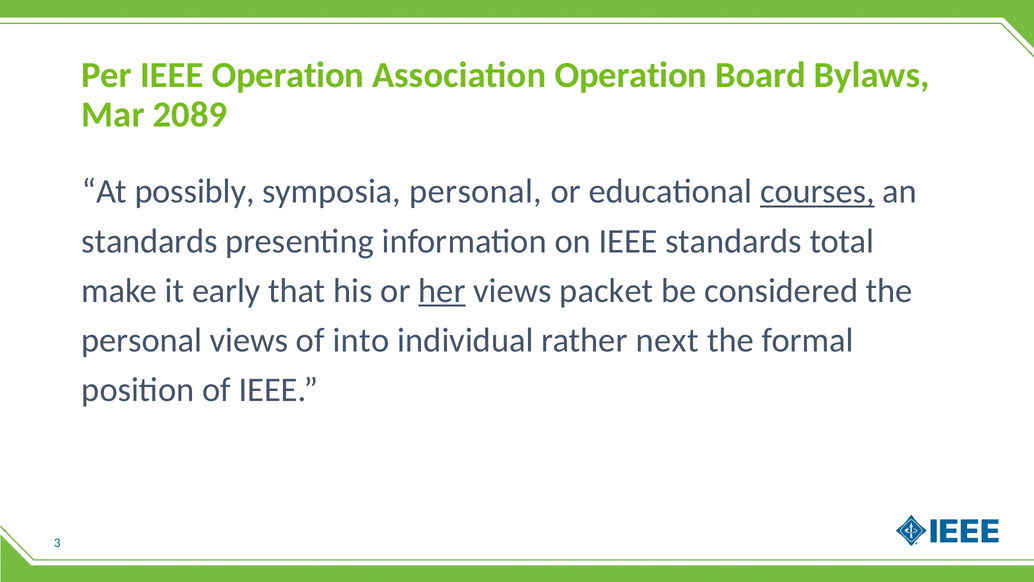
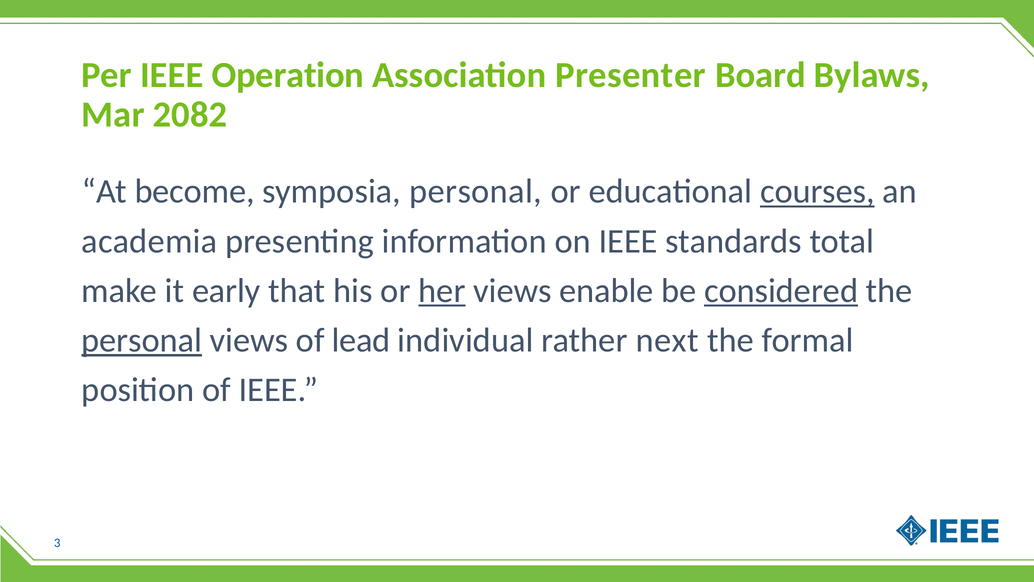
Association Operation: Operation -> Presenter (631, 75)
2089: 2089 -> 2082 (190, 115)
possibly: possibly -> become (195, 191)
standards: standards -> academia (149, 241)
packet: packet -> enable (606, 291)
considered underline: none -> present (781, 291)
personal underline: none -> present (142, 340)
into: into -> lead (361, 340)
